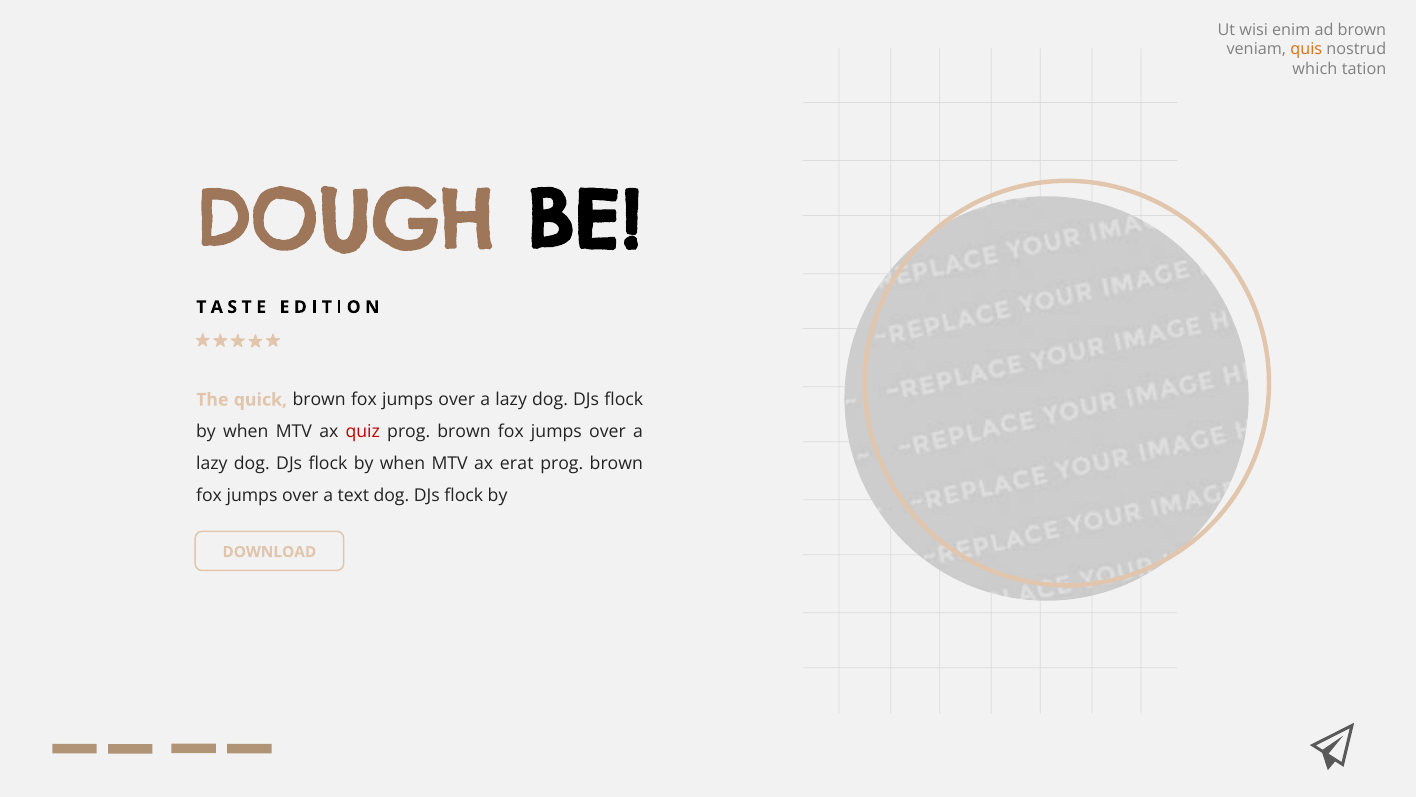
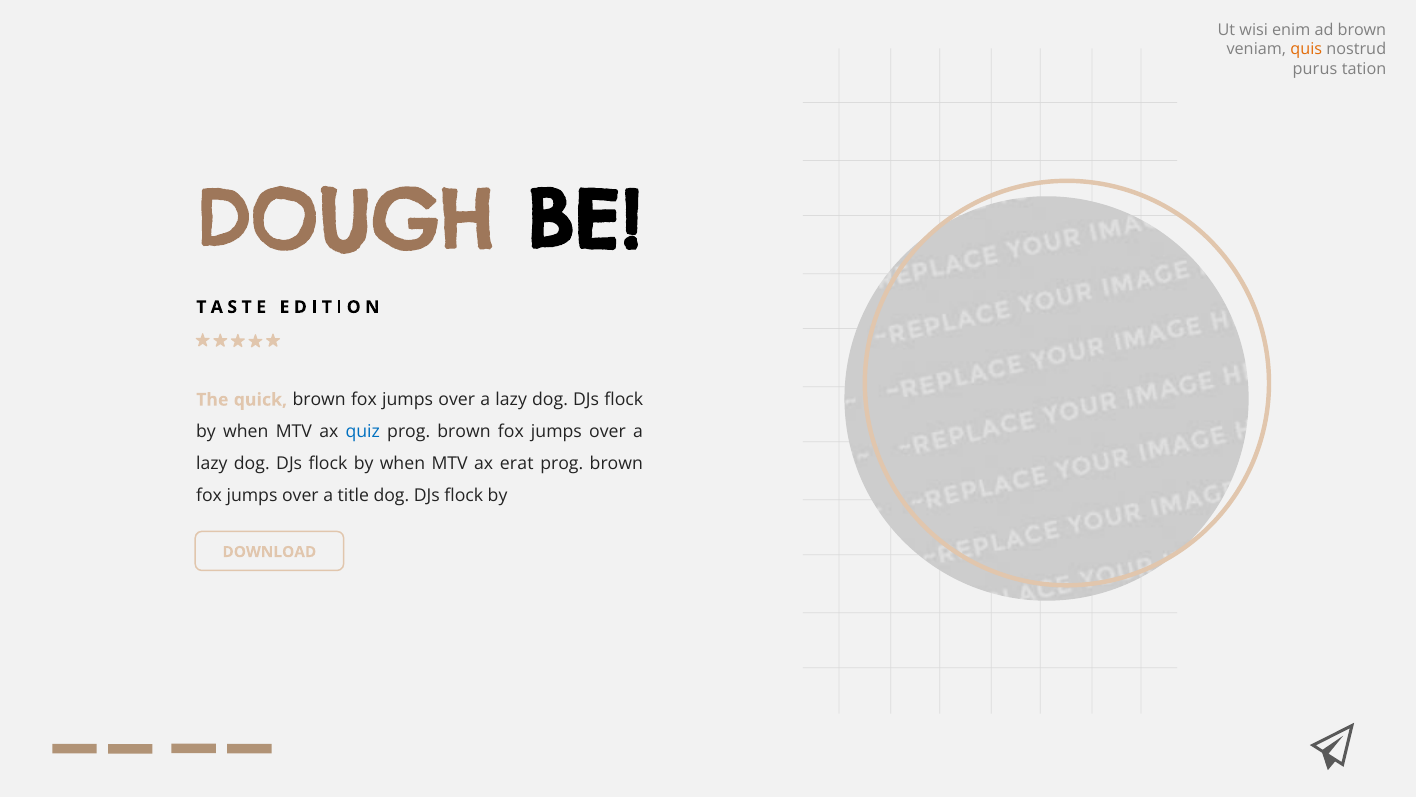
which: which -> purus (1315, 69)
quiz colour: red -> blue (363, 431)
text: text -> title (353, 495)
